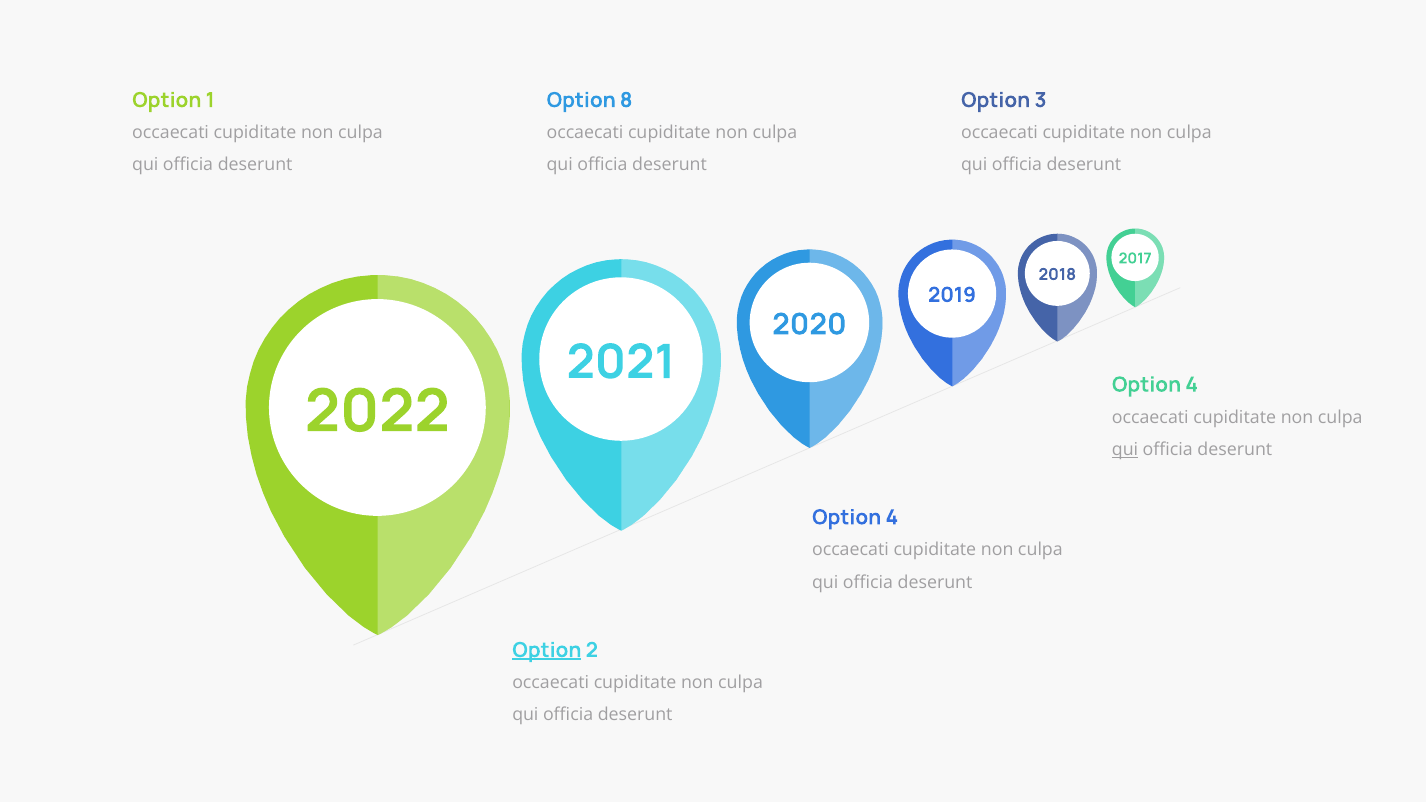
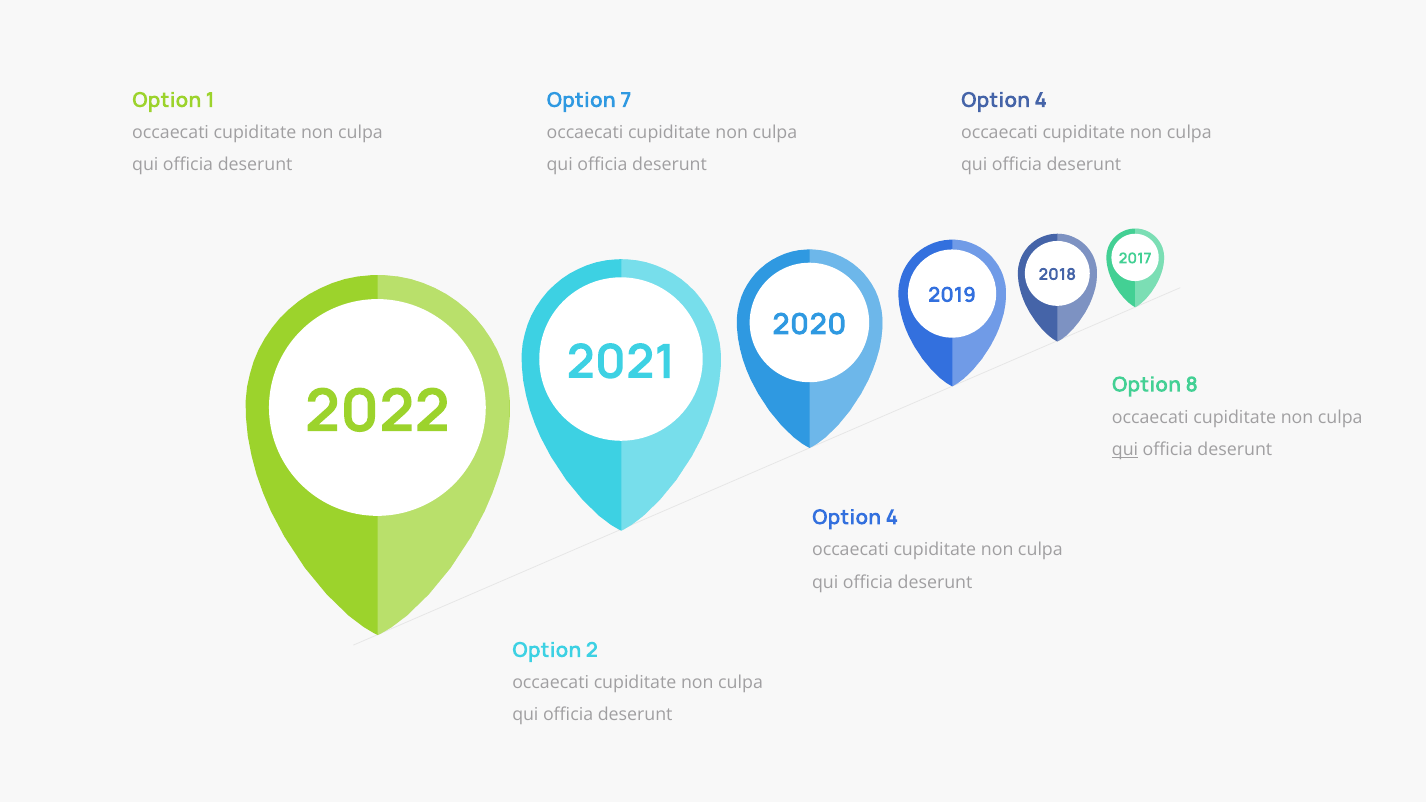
8: 8 -> 7 (626, 100)
3: 3 -> 4 (1041, 100)
4: 4 -> 8 (1192, 385)
Option underline: present -> none (547, 650)
